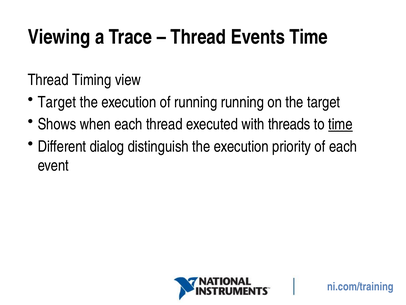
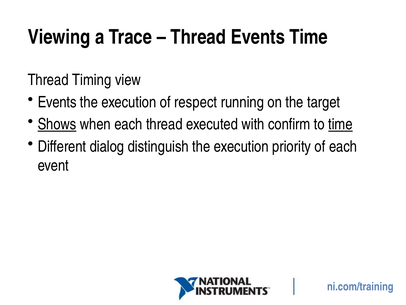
Target: Target -> Events (57, 102)
of running: running -> respect (196, 102)
Shows underline: none -> present (57, 124)
threads: threads -> confirm (289, 124)
